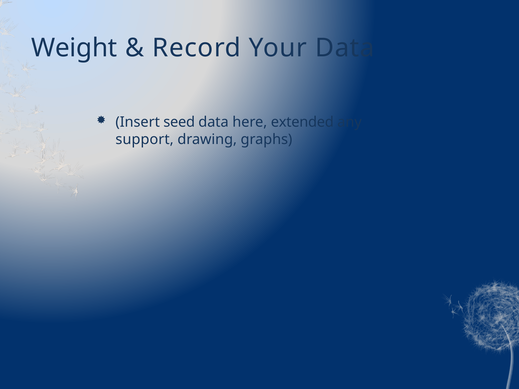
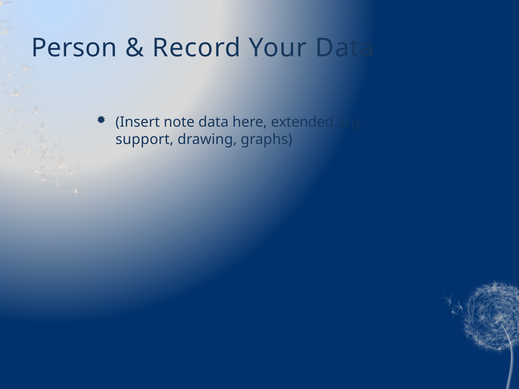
Weight: Weight -> Person (74, 48)
seed: seed -> note (179, 122)
